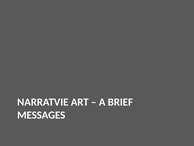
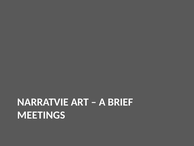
MESSAGES: MESSAGES -> MEETINGS (41, 115)
